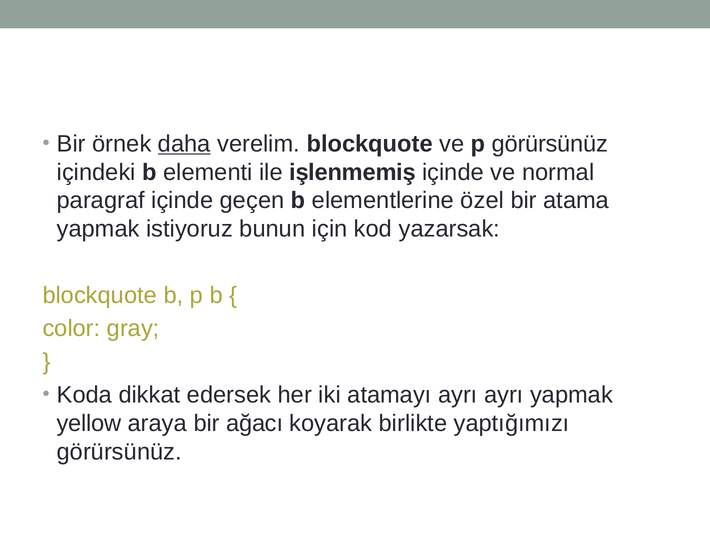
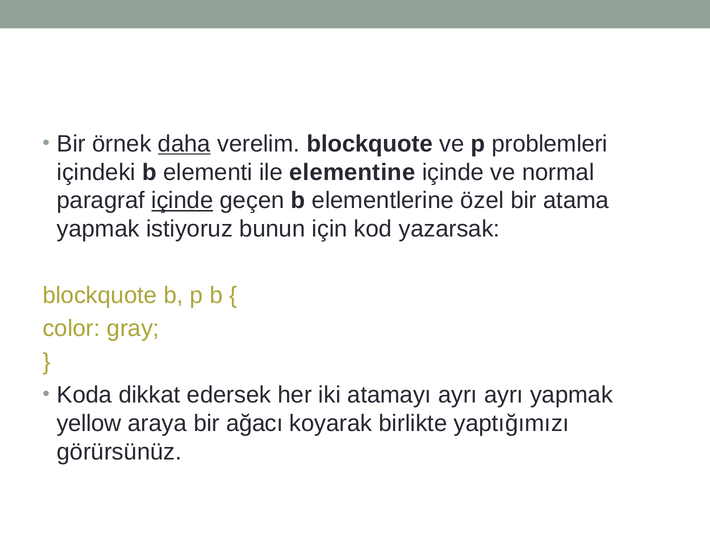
p görürsünüz: görürsünüz -> problemleri (550, 144)
işlenmemiş: işlenmemiş -> elementine (352, 172)
içinde underline: none -> present (182, 200)
